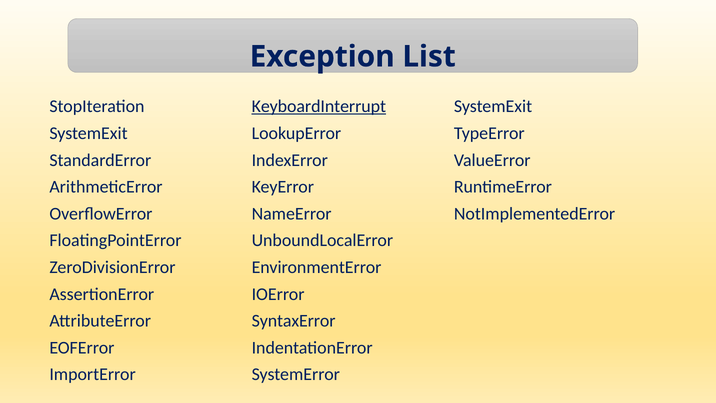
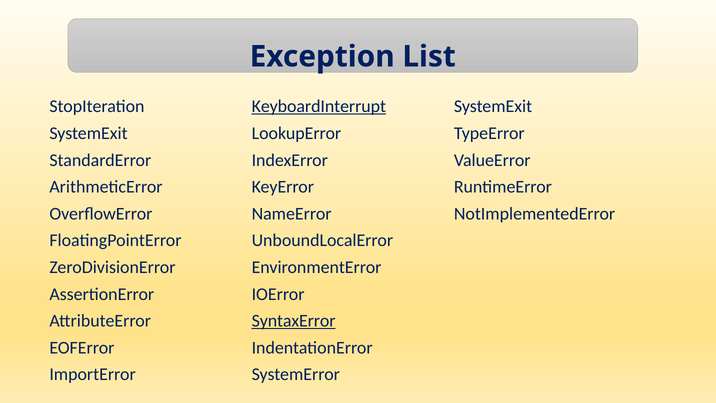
SyntaxError underline: none -> present (294, 321)
